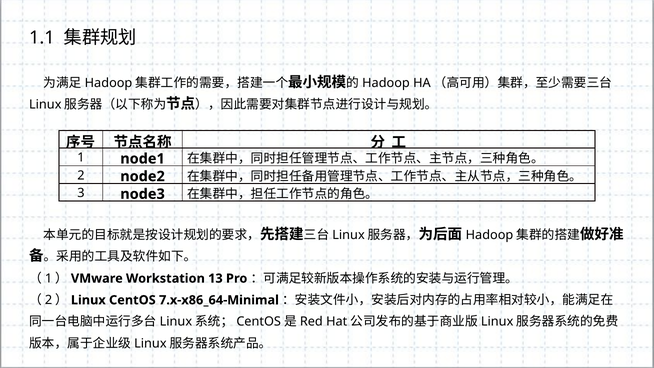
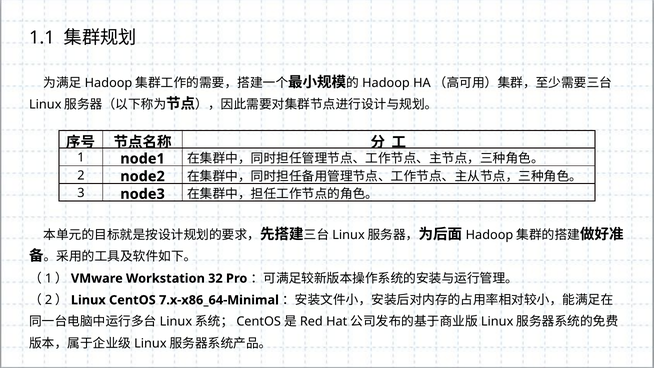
13: 13 -> 32 (215, 278)
